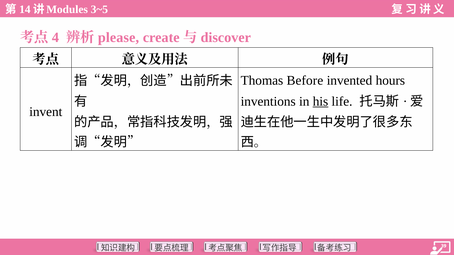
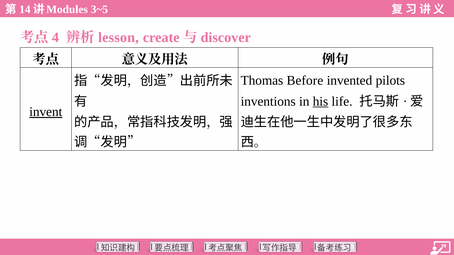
please: please -> lesson (118, 38)
hours: hours -> pilots (390, 81)
invent underline: none -> present (46, 112)
